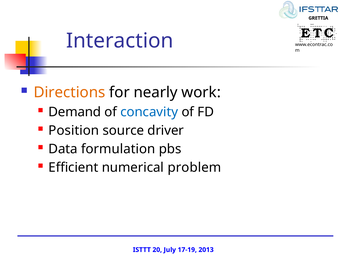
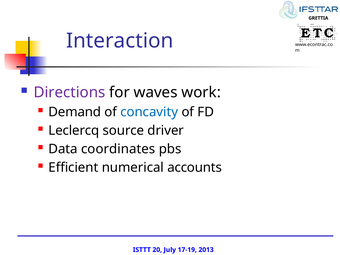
Directions colour: orange -> purple (69, 92)
nearly: nearly -> waves (156, 92)
Position: Position -> Leclercq (74, 131)
formulation: formulation -> coordinates (118, 149)
problem: problem -> accounts (195, 168)
